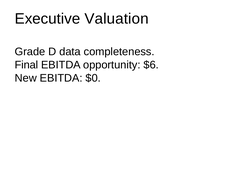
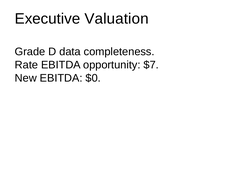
Final: Final -> Rate (26, 65)
$6: $6 -> $7 (151, 65)
